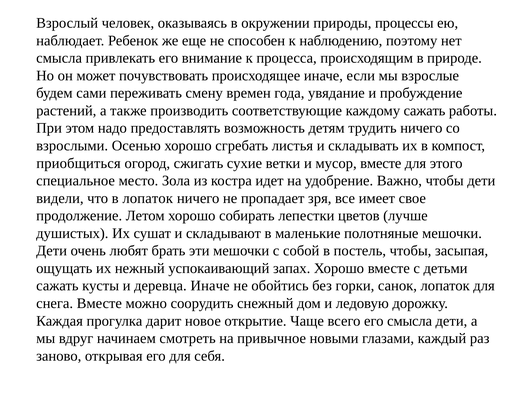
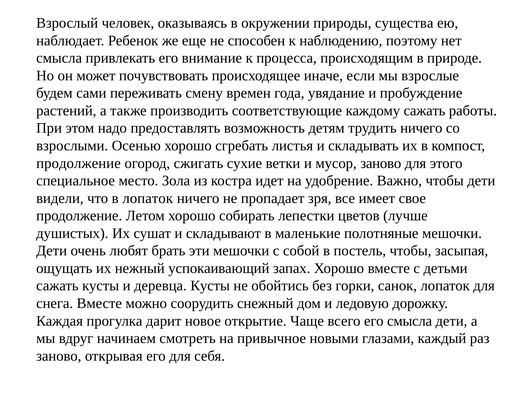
процессы: процессы -> существа (404, 23)
приобщиться: приобщиться -> продолжение (79, 163)
мусор вместе: вместе -> заново (381, 163)
деревца Иначе: Иначе -> Кусты (210, 286)
